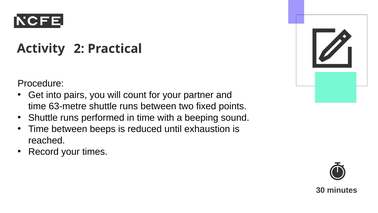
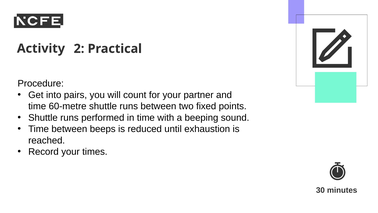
63-metre: 63-metre -> 60-metre (68, 106)
